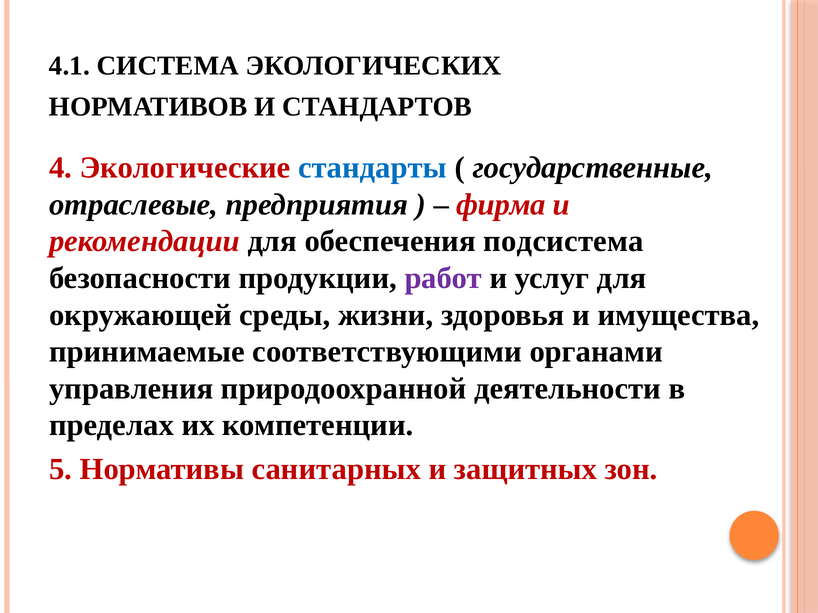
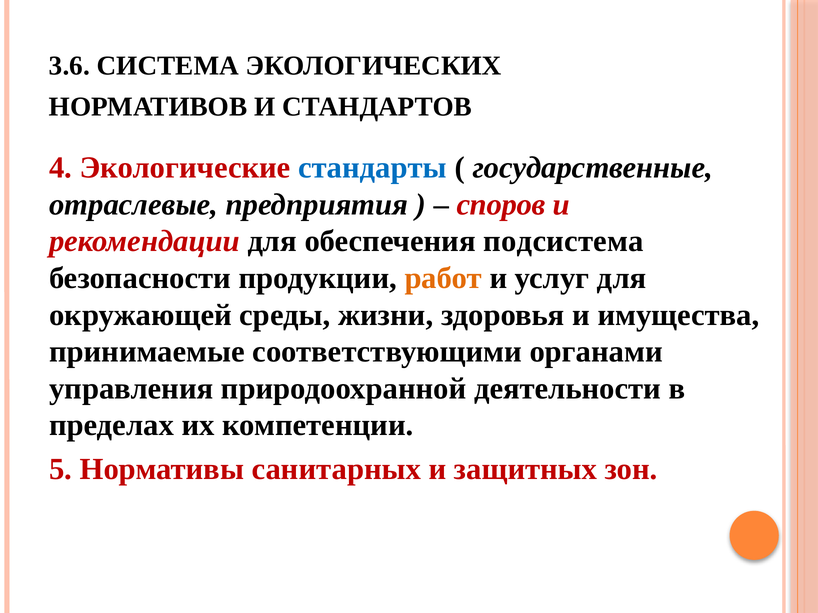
4.1: 4.1 -> 3.6 (69, 66)
фирма: фирма -> споров (501, 205)
работ colour: purple -> orange (443, 278)
